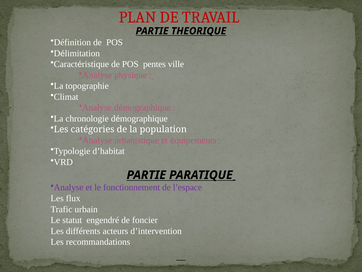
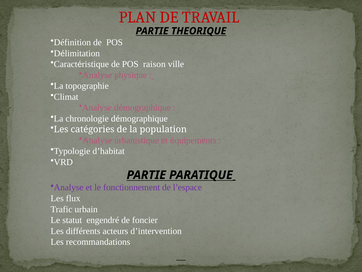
pentes: pentes -> raison (154, 64)
